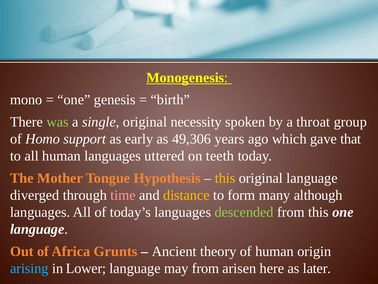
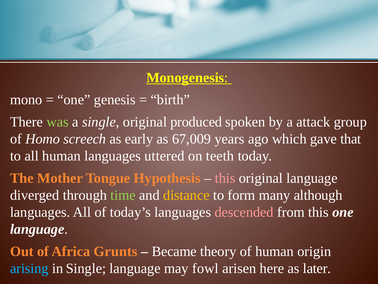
necessity: necessity -> produced (196, 122)
throat: throat -> attack (313, 122)
support: support -> screech (85, 139)
49,306: 49,306 -> 67,009 (192, 139)
this colour: yellow -> pink (225, 178)
time colour: pink -> light green (123, 195)
descended colour: light green -> pink (244, 212)
Ancient: Ancient -> Became (174, 251)
in Lower: Lower -> Single (86, 268)
may from: from -> fowl (205, 268)
